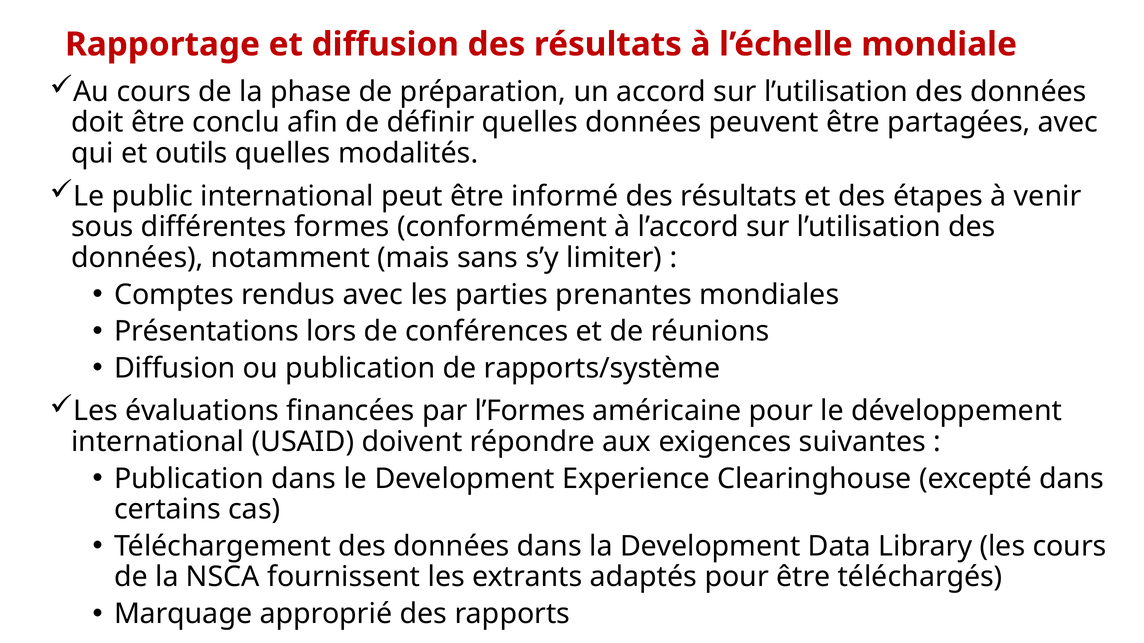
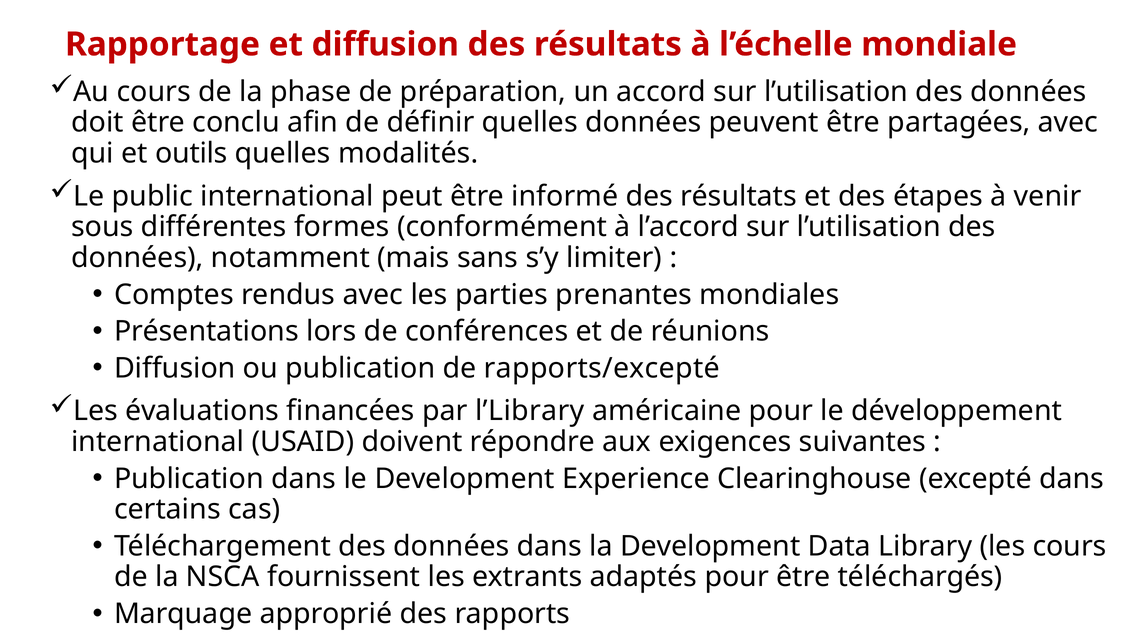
rapports/système: rapports/système -> rapports/excepté (602, 368)
l’Formes: l’Formes -> l’Library (530, 411)
